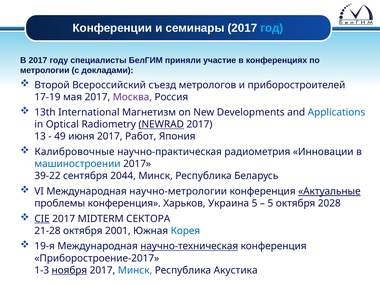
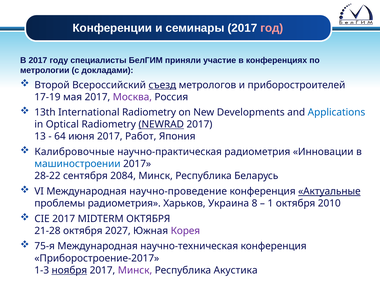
год colour: light blue -> pink (272, 28)
съезд underline: none -> present (162, 85)
International Магнетизм: Магнетизм -> Radiometry (149, 112)
49: 49 -> 64 (60, 136)
39-22: 39-22 -> 28-22 (47, 176)
2044: 2044 -> 2084 (123, 176)
научно-метрологии: научно-метрологии -> научно-проведение (178, 191)
проблемы конференция: конференция -> радиометрия (124, 203)
Украина 5: 5 -> 8 (255, 203)
5: 5 -> 1 (270, 203)
2028: 2028 -> 2010 (329, 203)
CIE underline: present -> none (42, 219)
MIDTERM СЕКТОРА: СЕКТОРА -> ОКТЯБРЯ (148, 219)
2001: 2001 -> 2027 (118, 231)
Корея colour: blue -> purple (185, 231)
19-я: 19-я -> 75-я (45, 246)
научно-техническая underline: present -> none (189, 246)
Минск colour: blue -> purple (135, 270)
